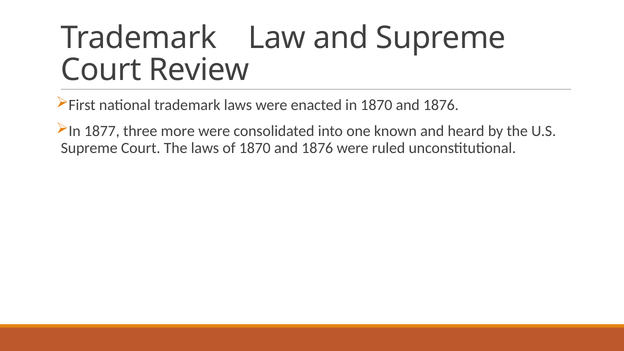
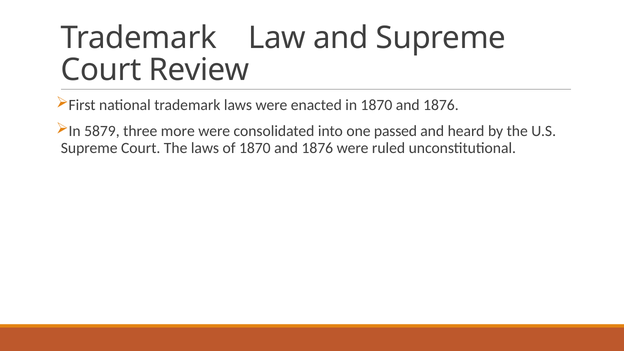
1877: 1877 -> 5879 (102, 131)
known: known -> passed (395, 131)
